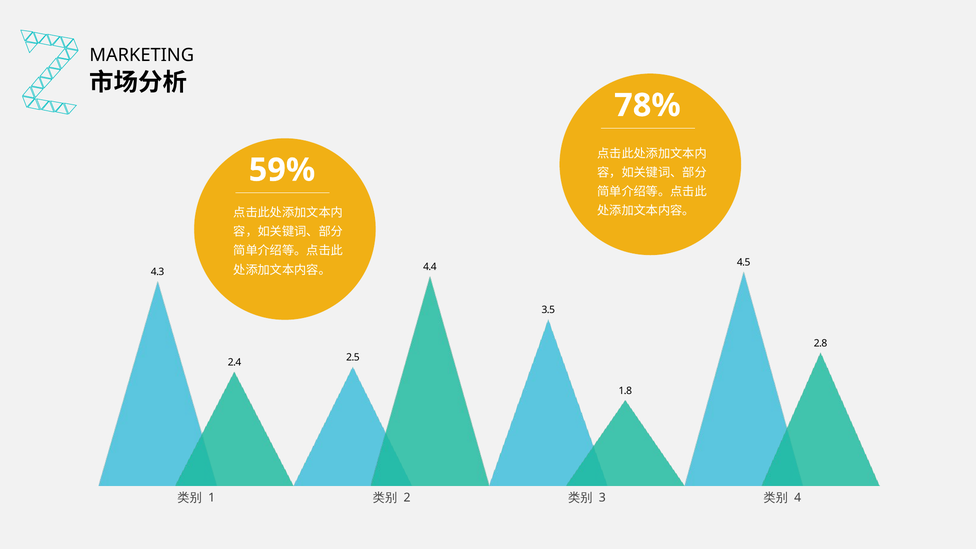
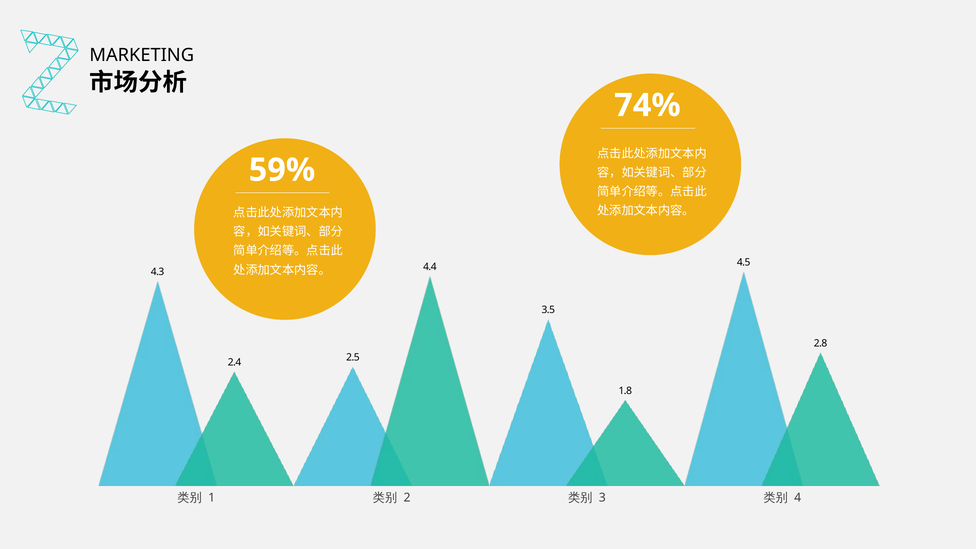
78%: 78% -> 74% (647, 105)
